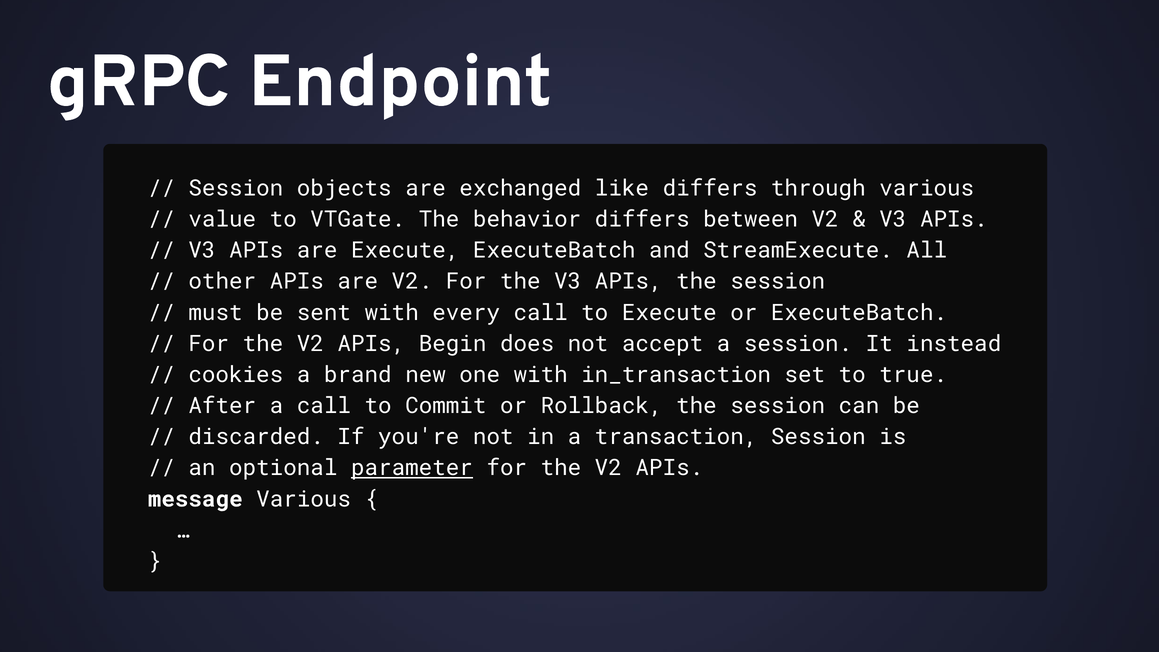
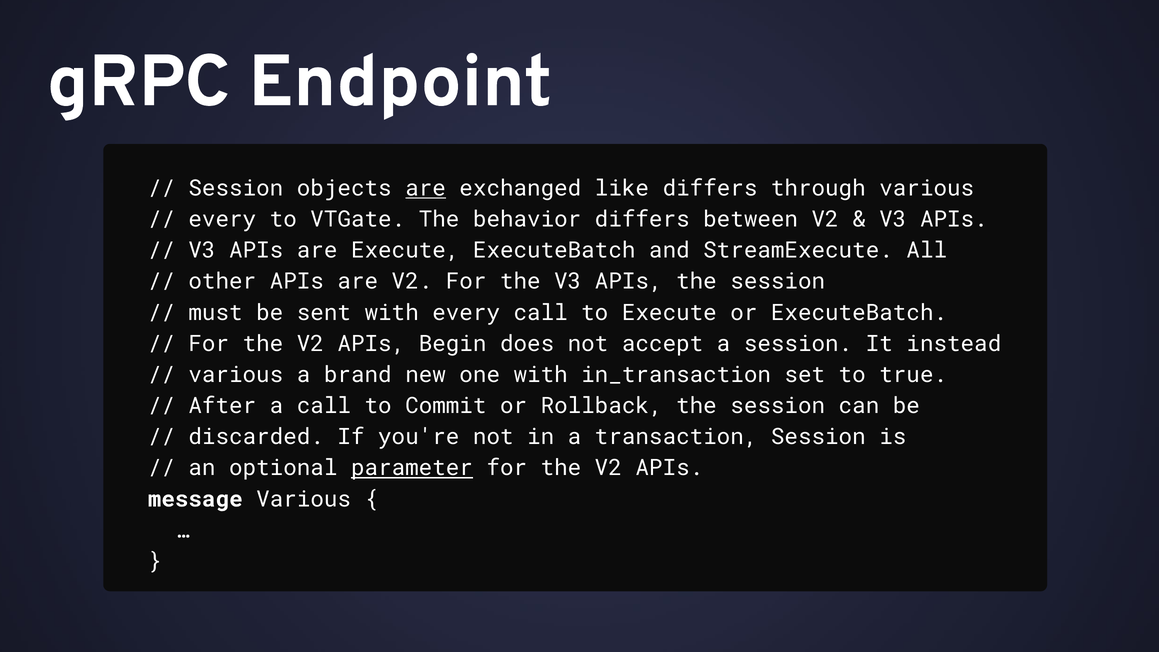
are underline: none -> present (426, 188)
value: value -> every (222, 219)
cookies: cookies -> various (236, 375)
